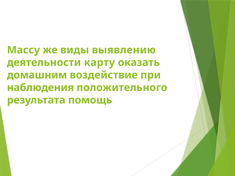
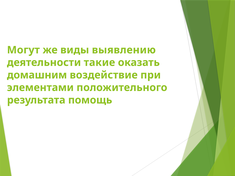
Массу: Массу -> Могут (23, 50)
карту: карту -> такие (99, 63)
наблюдения: наблюдения -> элементами (40, 88)
